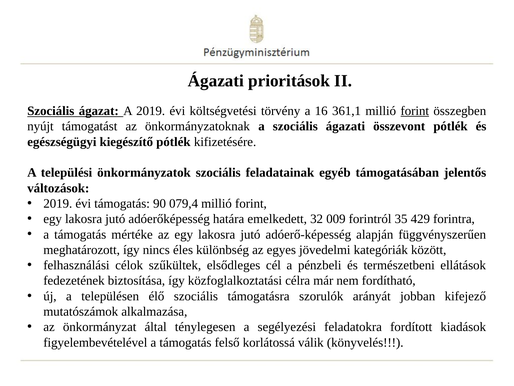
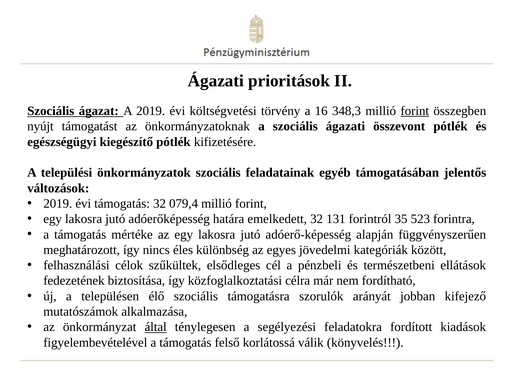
361,1: 361,1 -> 348,3 (347, 111)
támogatás 90: 90 -> 32 (160, 203)
009: 009 -> 131 (336, 219)
429: 429 -> 523 (420, 219)
által underline: none -> present (156, 327)
